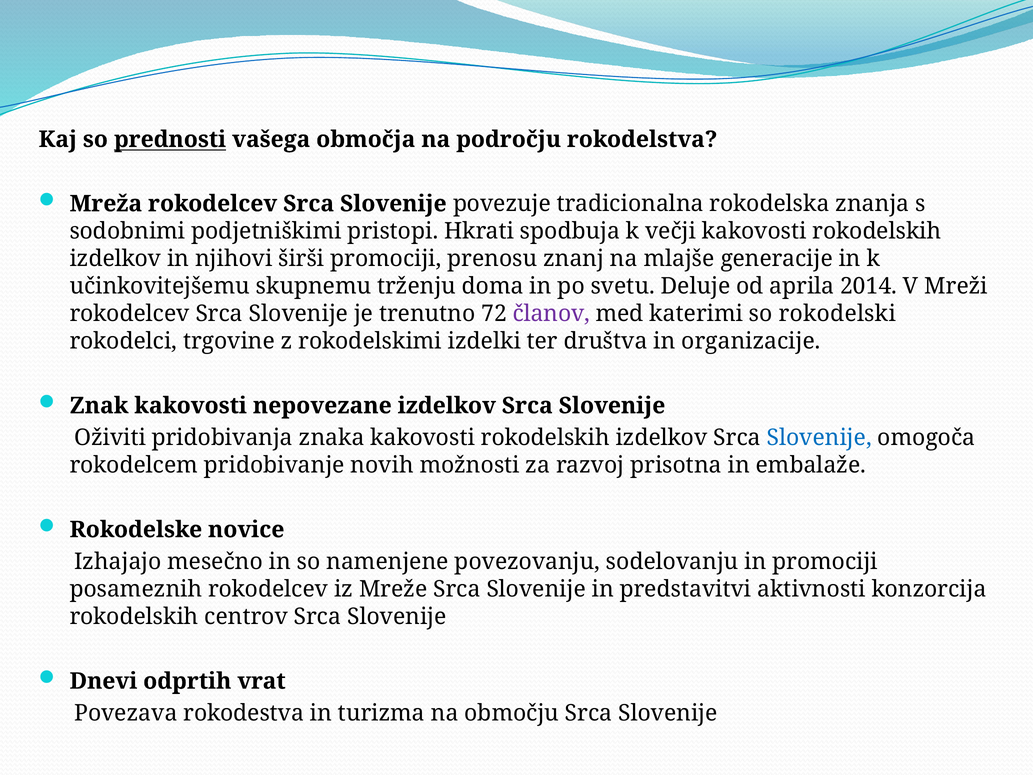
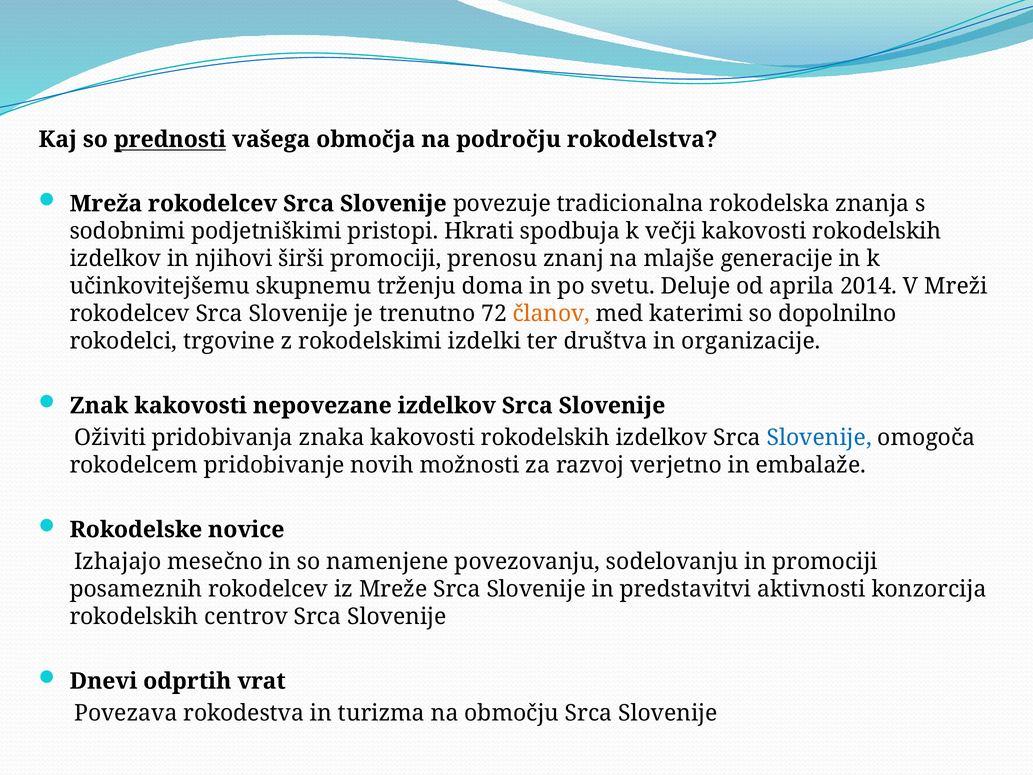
članov colour: purple -> orange (551, 314)
rokodelski: rokodelski -> dopolnilno (837, 314)
prisotna: prisotna -> verjetno (676, 465)
